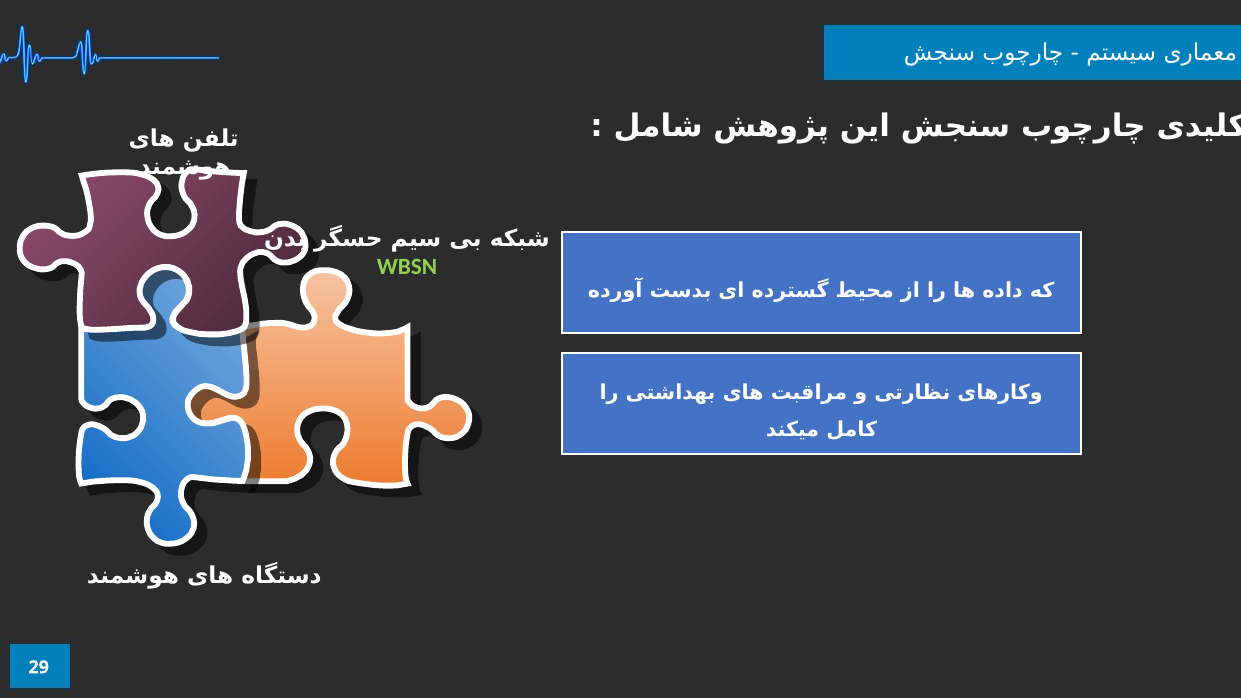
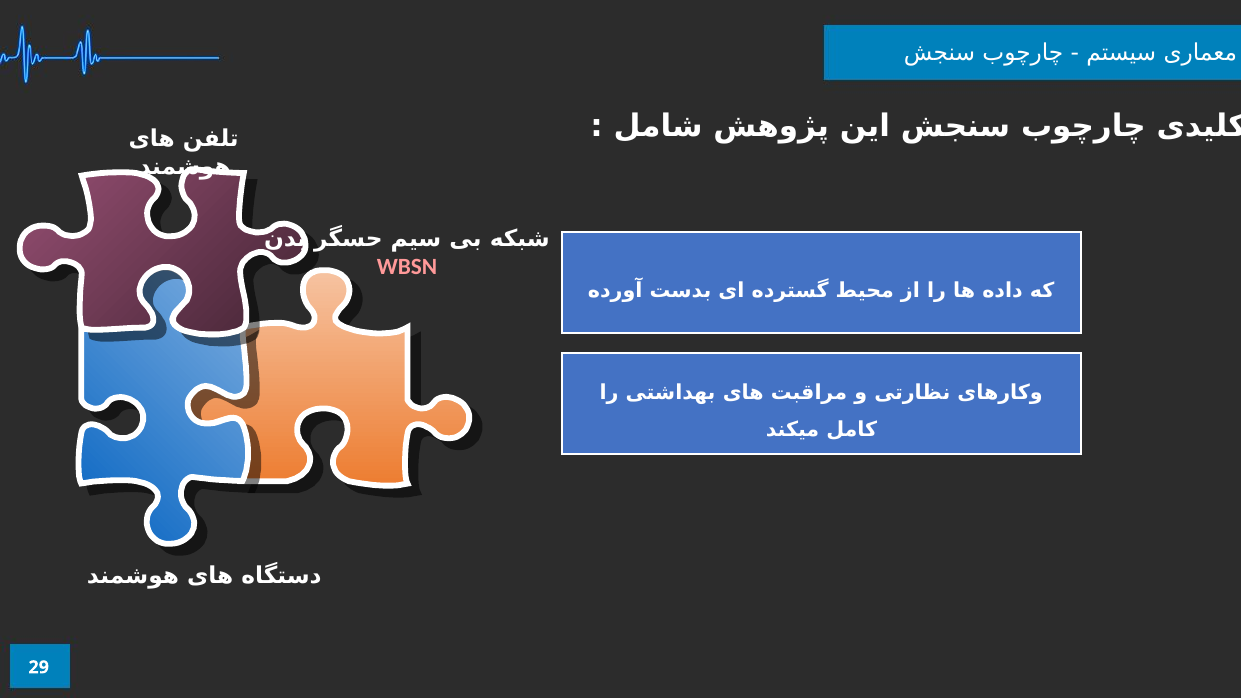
WBSN colour: light green -> pink (407, 266)
